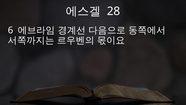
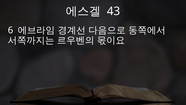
28: 28 -> 43 (114, 11)
